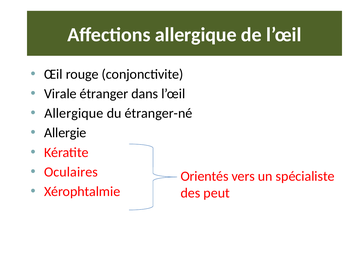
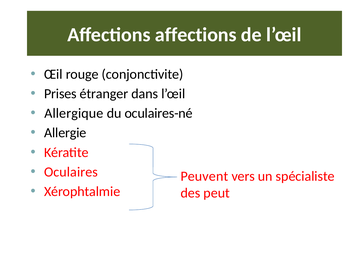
Affections allergique: allergique -> affections (196, 35)
Virale: Virale -> Prises (60, 94)
étranger-né: étranger-né -> oculaires-né (159, 113)
Orientés: Orientés -> Peuvent (204, 176)
